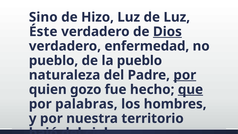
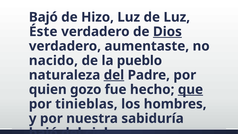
Sino: Sino -> Bajó (43, 17)
enfermedad: enfermedad -> aumentaste (147, 46)
pueblo: pueblo -> nacido (53, 61)
del underline: none -> present (114, 75)
por underline: present -> none (185, 75)
palabras: palabras -> tinieblas (86, 104)
territorio: territorio -> sabiduría (153, 118)
